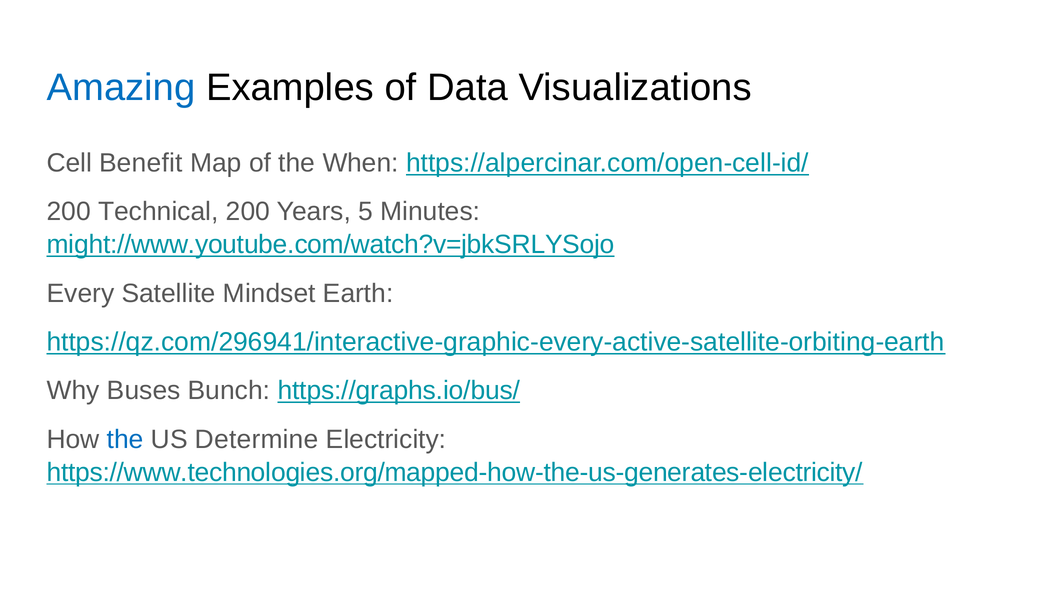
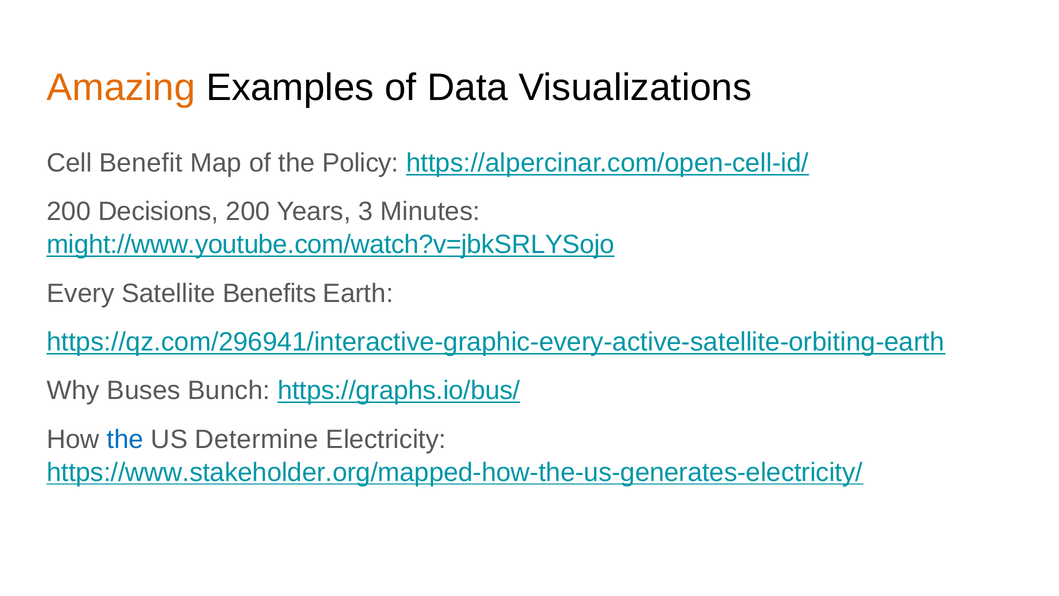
Amazing colour: blue -> orange (121, 88)
When: When -> Policy (361, 163)
Technical: Technical -> Decisions (158, 212)
5: 5 -> 3 (366, 212)
Mindset: Mindset -> Benefits (269, 293)
https://www.technologies.org/mapped-how-the-us-generates-electricity/: https://www.technologies.org/mapped-how-the-us-generates-electricity/ -> https://www.stakeholder.org/mapped-how-the-us-generates-electricity/ (455, 472)
